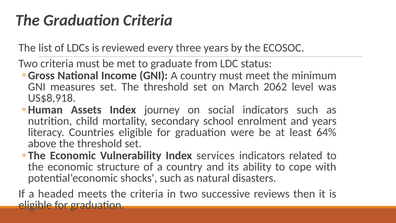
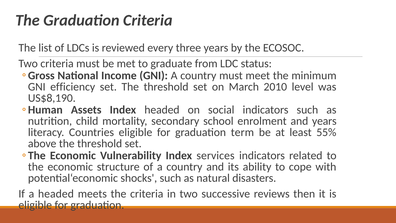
measures: measures -> efficiency (73, 87)
2062: 2062 -> 2010 (275, 87)
US$8,918: US$8,918 -> US$8,190 (52, 98)
Index journey: journey -> headed (162, 110)
were: were -> term (242, 132)
64%: 64% -> 55% (326, 132)
